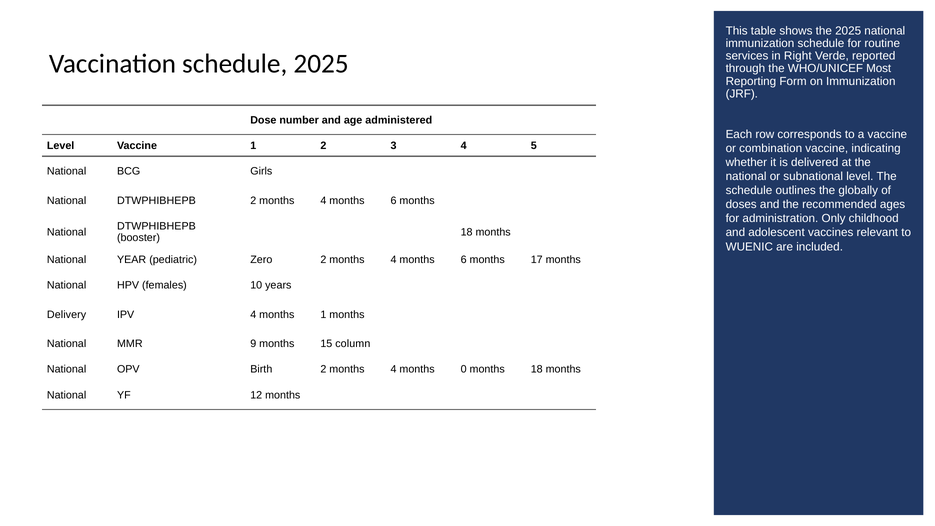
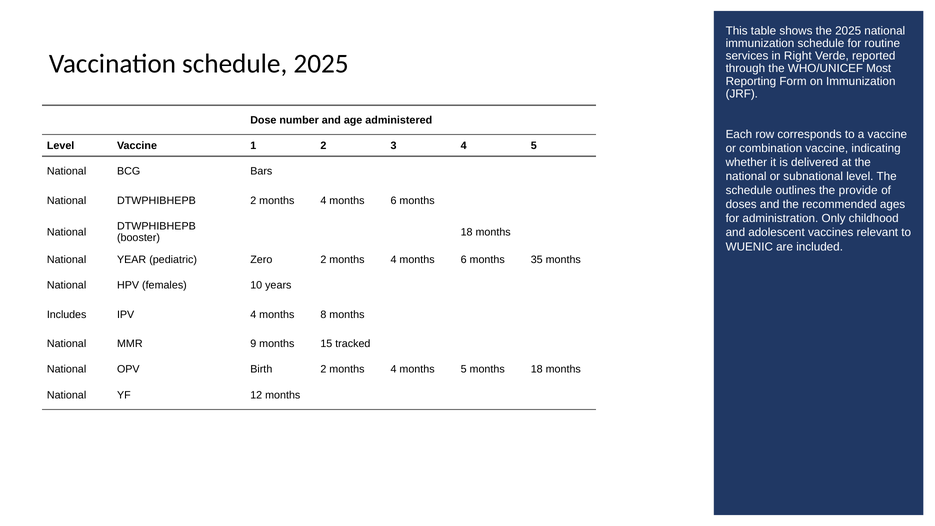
Girls: Girls -> Bars (261, 171)
globally: globally -> provide (858, 191)
17: 17 -> 35 (537, 260)
Delivery: Delivery -> Includes (67, 315)
months 1: 1 -> 8 (323, 315)
column: column -> tracked (353, 344)
months 0: 0 -> 5 (464, 369)
